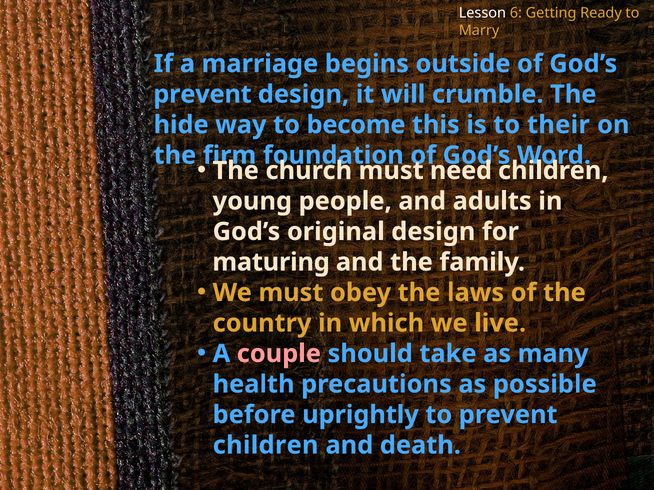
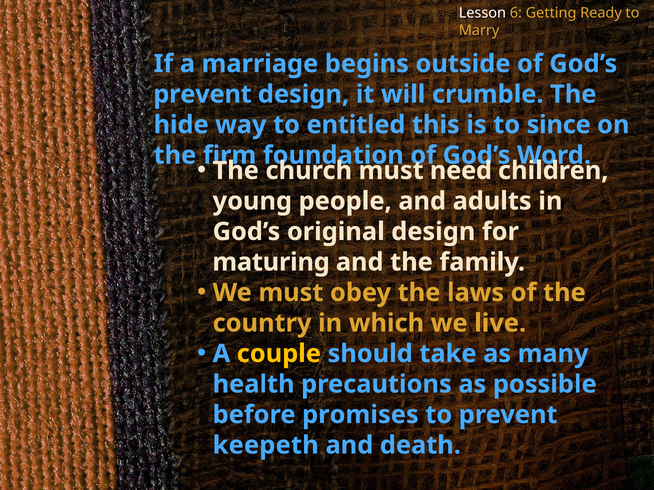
become: become -> entitled (356, 125)
their: their -> since (559, 125)
couple colour: pink -> yellow (279, 354)
uprightly: uprightly -> promises (360, 415)
children: children -> keepeth (266, 446)
